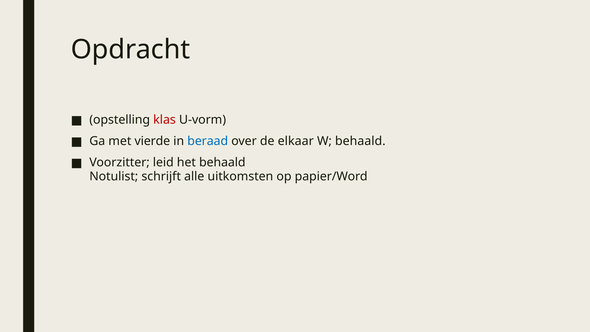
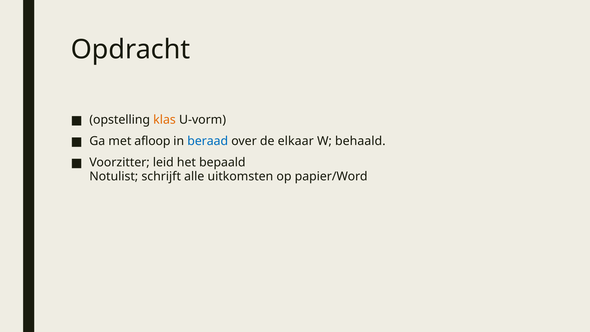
klas colour: red -> orange (165, 120)
vierde: vierde -> afloop (152, 141)
het behaald: behaald -> bepaald (222, 162)
